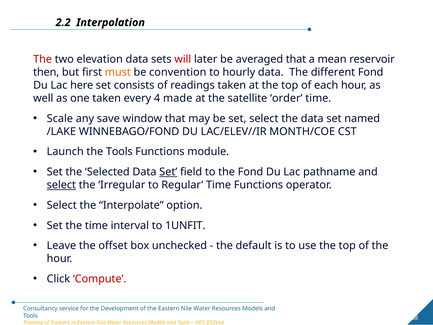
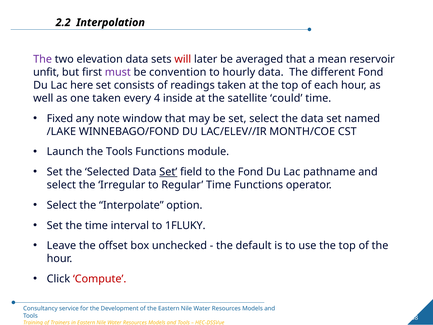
The colour: red -> purple (43, 59)
then: then -> unfit (46, 72)
must colour: orange -> purple (118, 72)
made: made -> inside (178, 98)
order: order -> could (286, 98)
Scale: Scale -> Fixed (60, 118)
save: save -> note (108, 118)
select underline: present -> none (61, 185)
1UNFIT: 1UNFIT -> 1FLUKY (185, 225)
